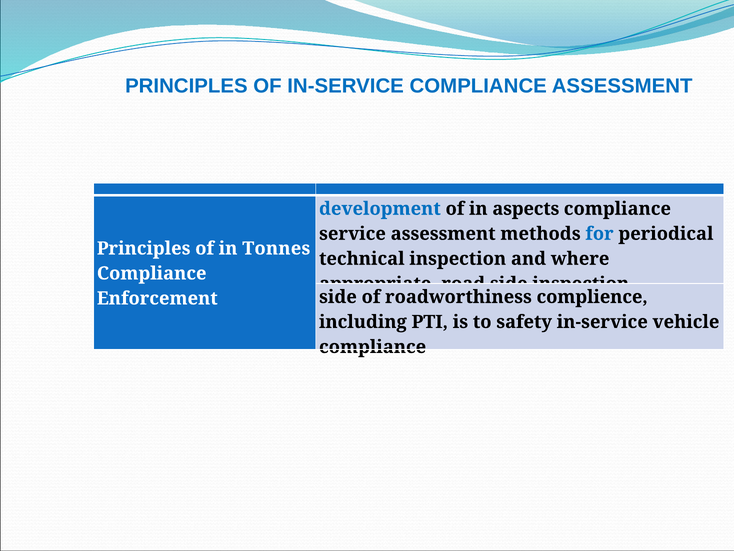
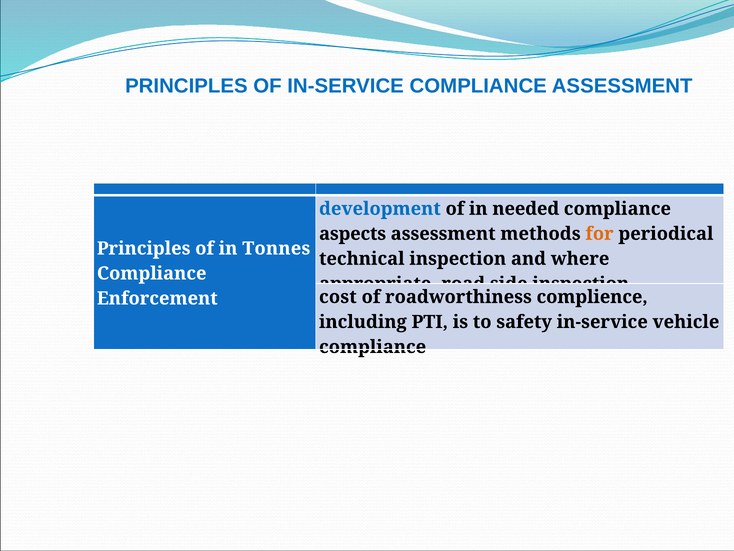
aspects: aspects -> needed (526, 209)
service: service -> aspects (353, 234)
for colour: blue -> orange (600, 234)
side: side -> cost (338, 297)
